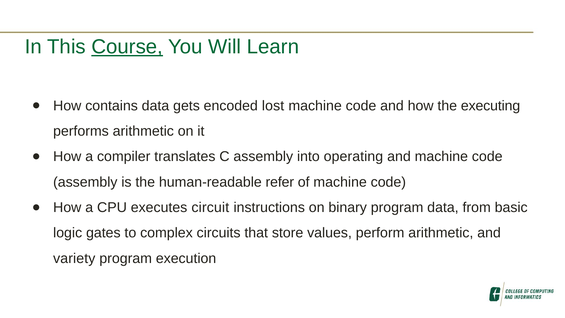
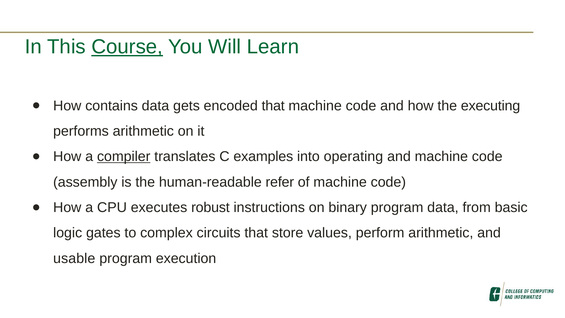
encoded lost: lost -> that (273, 106)
compiler underline: none -> present (124, 157)
C assembly: assembly -> examples (263, 157)
circuit: circuit -> robust (210, 207)
variety: variety -> usable (74, 258)
